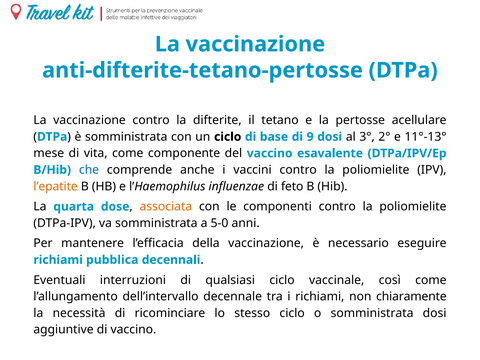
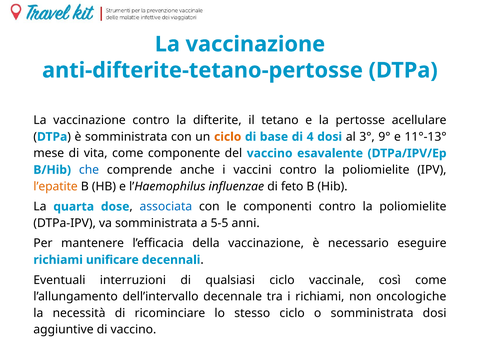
ciclo colour: black -> orange (228, 137)
9: 9 -> 4 (310, 137)
2°: 2° -> 9° (384, 137)
associata colour: orange -> blue (166, 207)
5-0: 5-0 -> 5-5 (220, 223)
pubblica: pubblica -> unificare (112, 260)
chiaramente: chiaramente -> oncologiche (411, 297)
